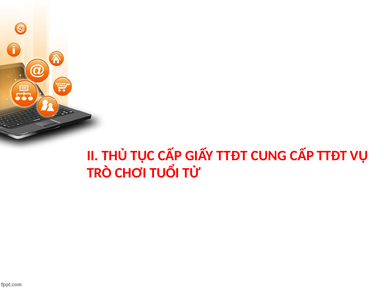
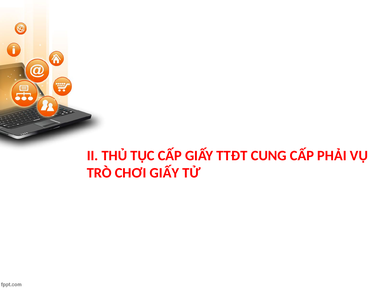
CẤP TTĐT: TTĐT -> PHẢI (332, 156)
CHƠI TUỔI: TUỔI -> GIẤY (164, 173)
